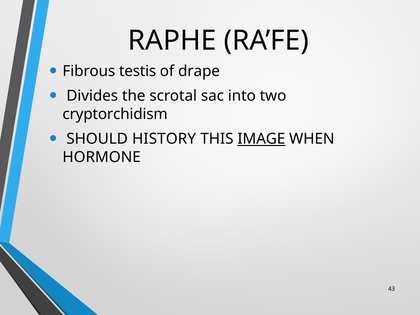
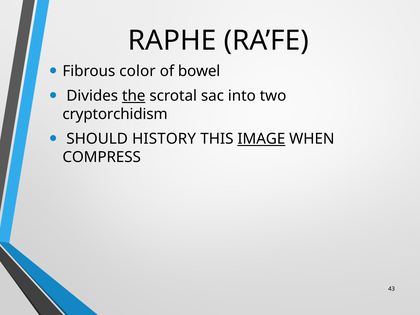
testis: testis -> color (137, 71)
drape: drape -> bowel (199, 71)
the underline: none -> present (134, 96)
HORMONE: HORMONE -> COMPRESS (102, 157)
